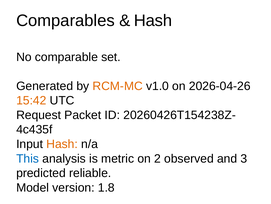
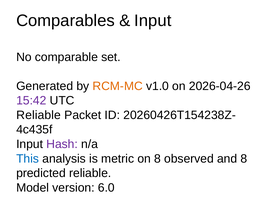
Hash: Hash -> Input (153, 21)
15:42 colour: orange -> purple (31, 100)
Request: Request -> Reliable (39, 115)
Hash colour: orange -> purple (62, 144)
on 2: 2 -> 8 (157, 158)
and 3: 3 -> 8 (244, 158)
1.8: 1.8 -> 6.0 (106, 187)
